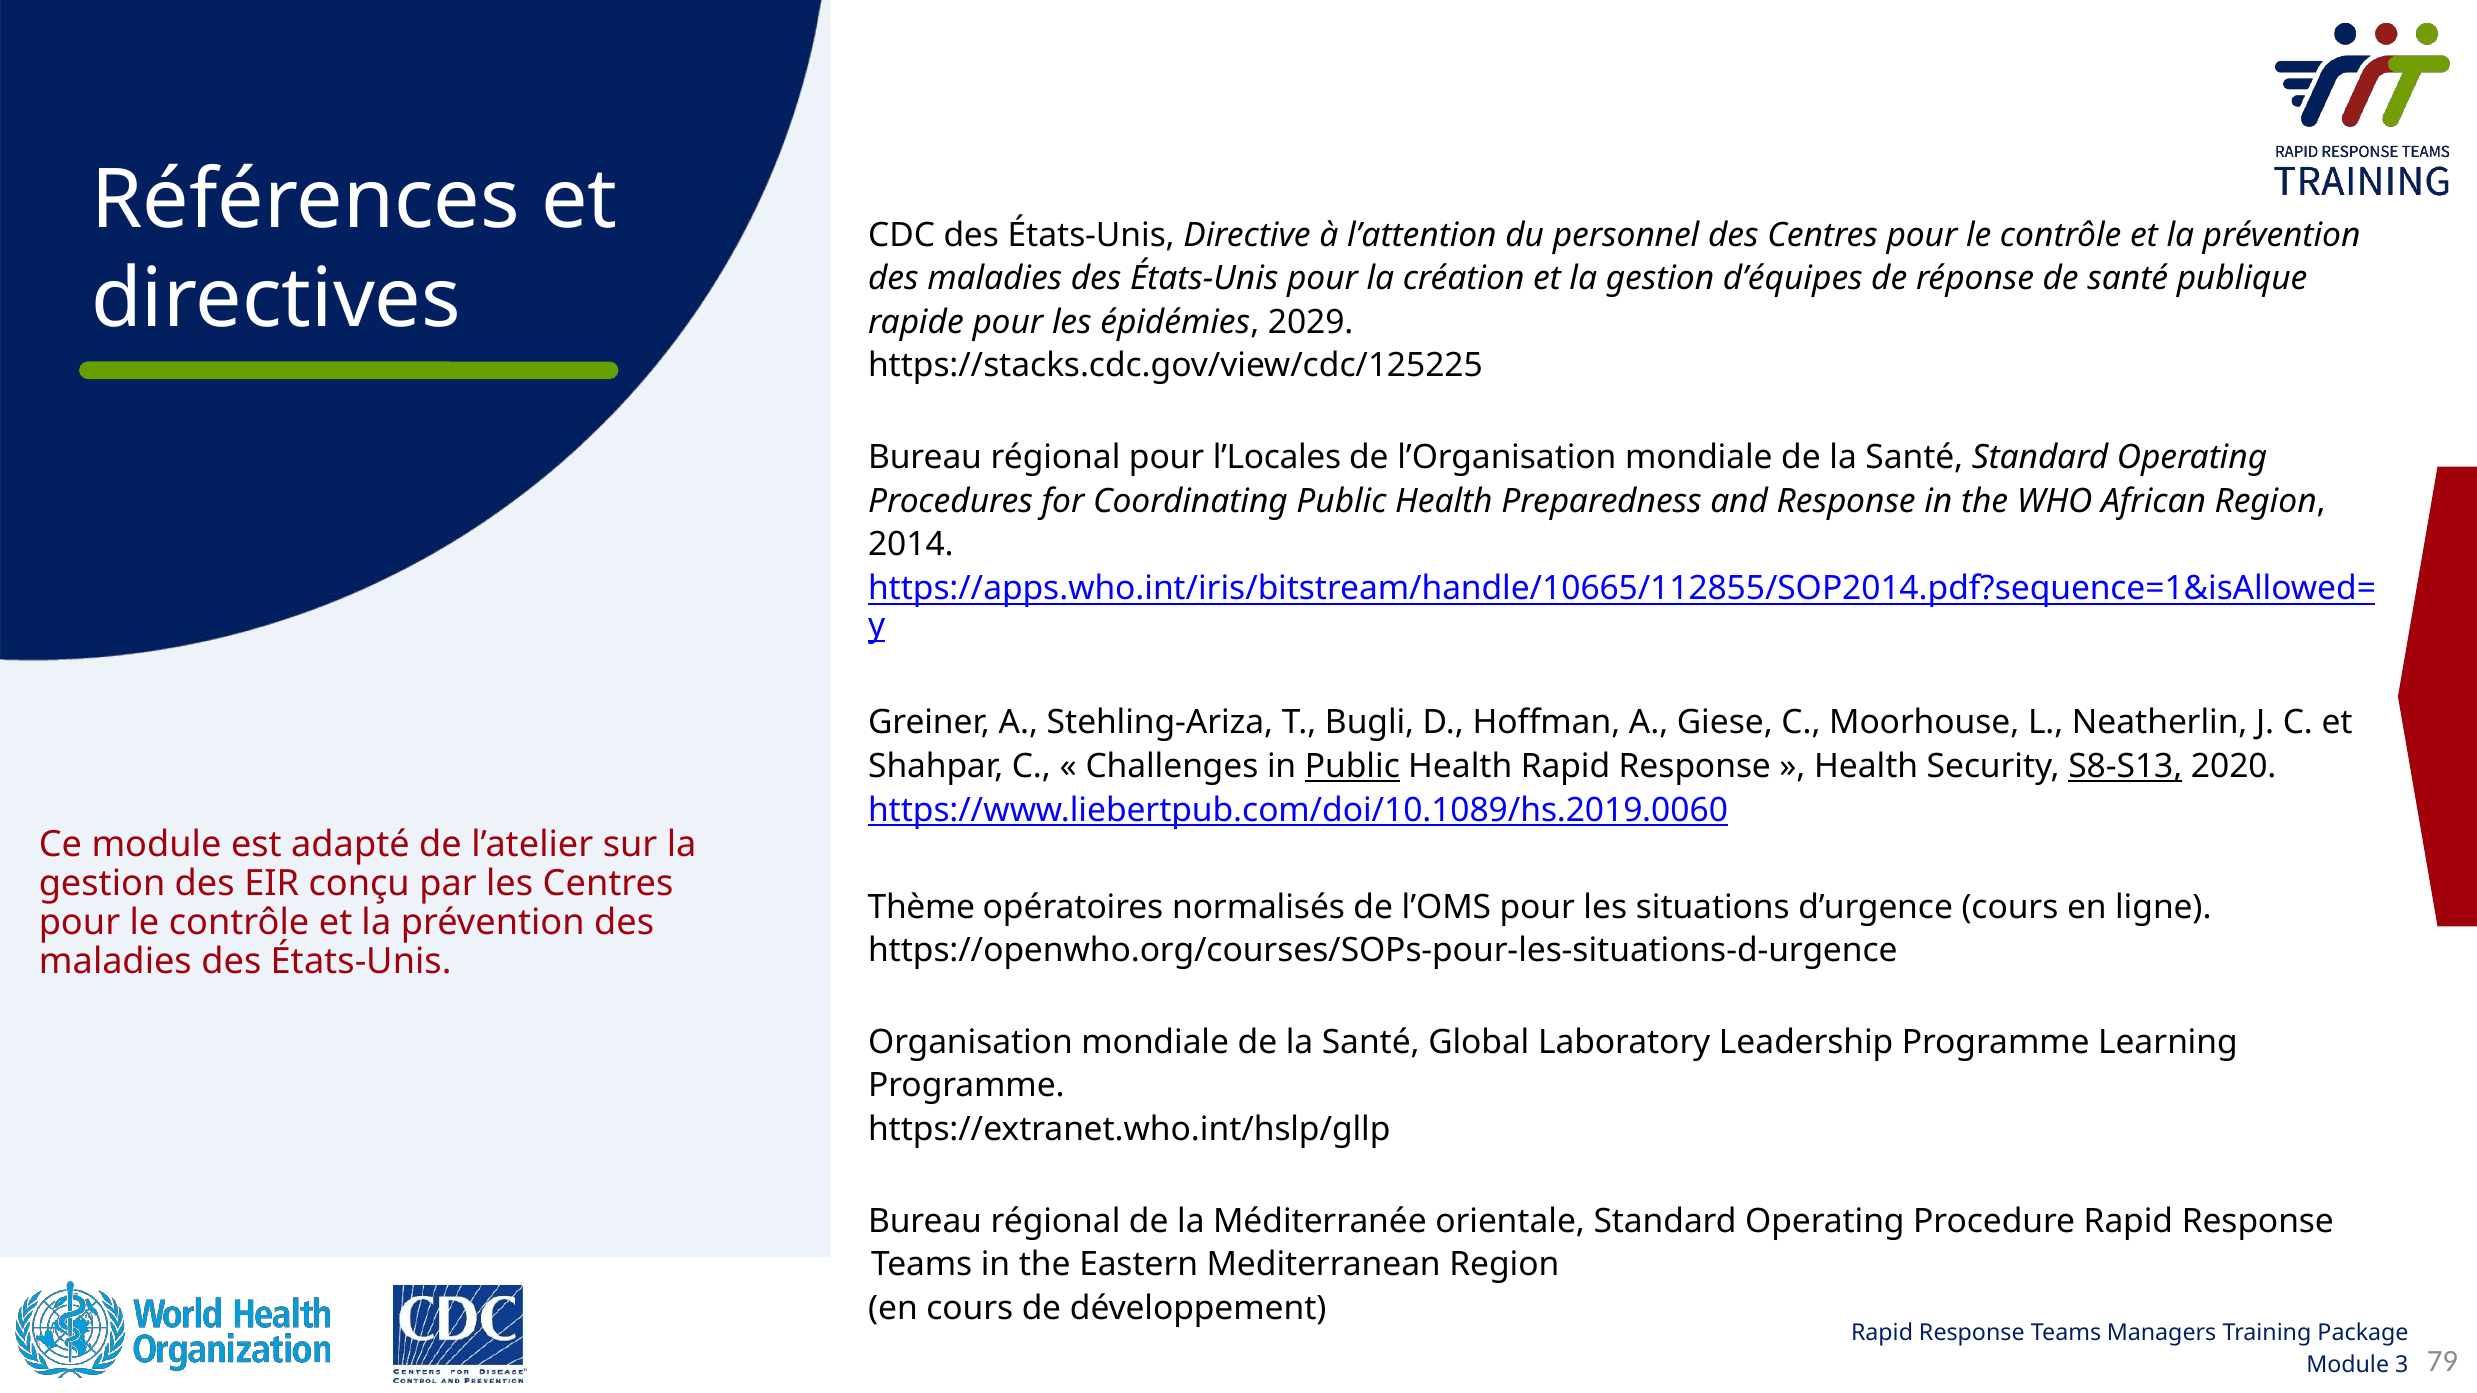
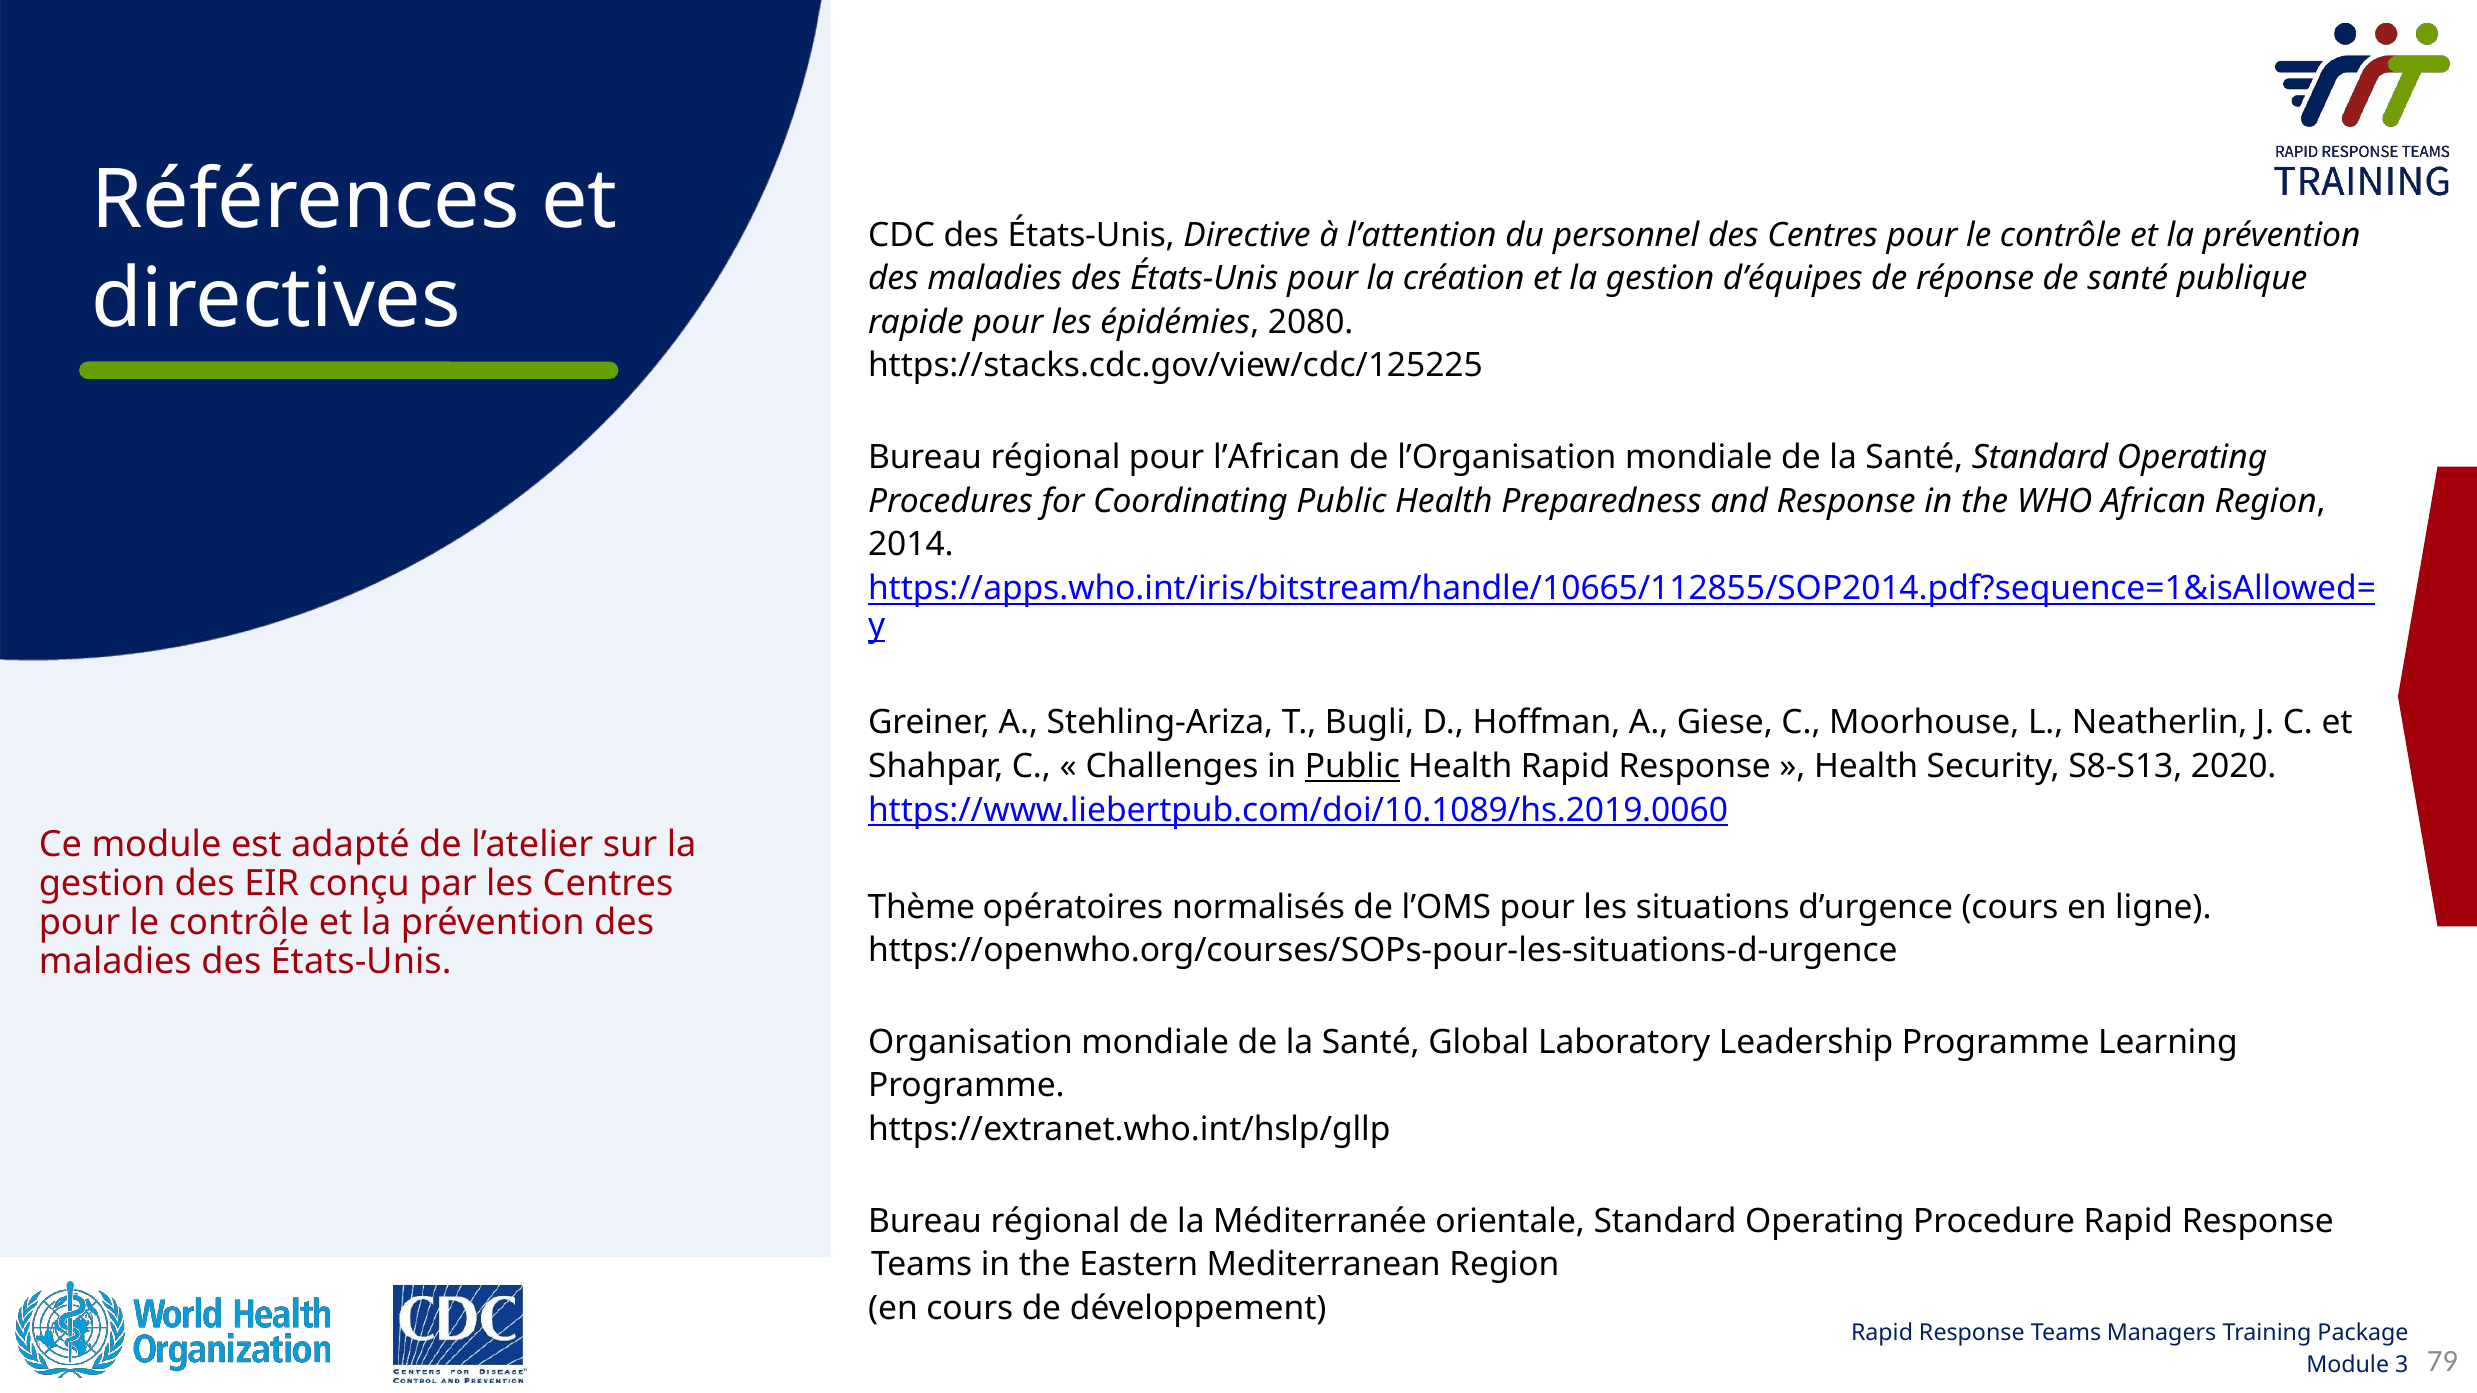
2029: 2029 -> 2080 (1311, 322)
l’Locales: l’Locales -> l’African (1277, 458)
S8-S13 underline: present -> none (2125, 766)
